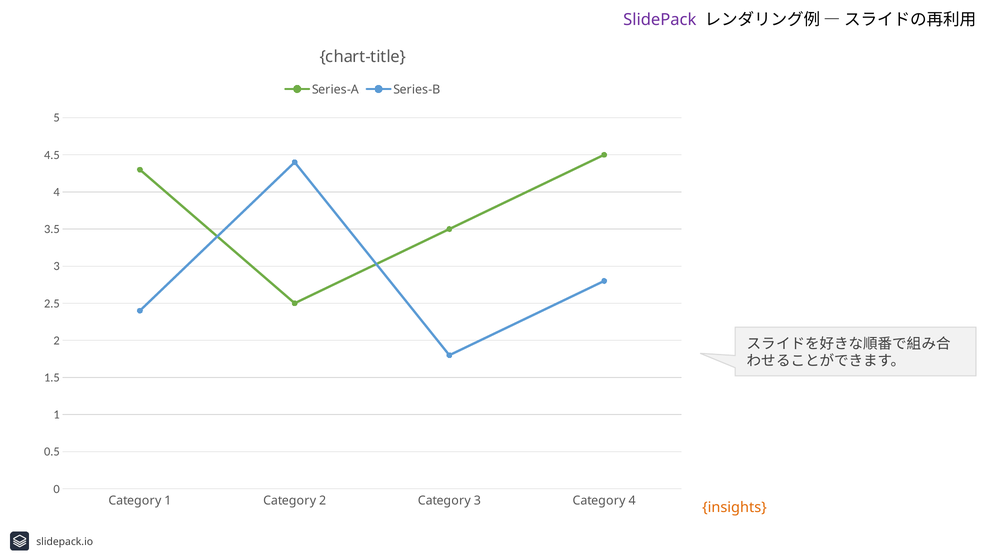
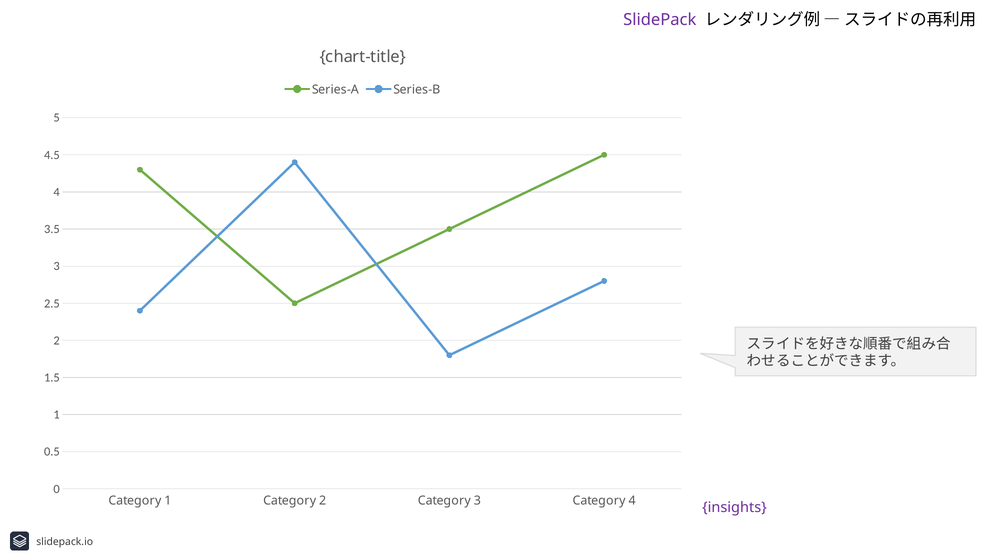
insights colour: orange -> purple (734, 508)
